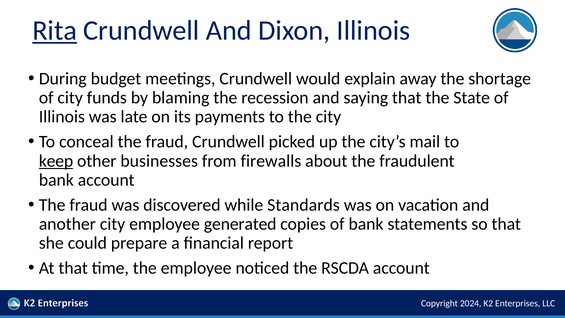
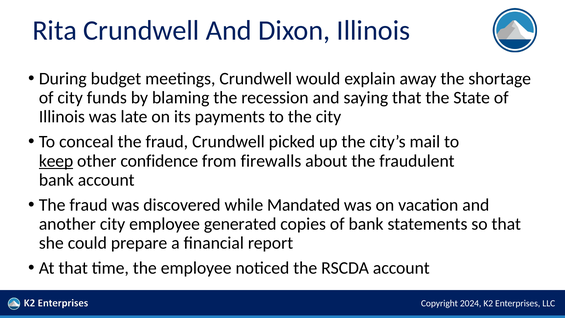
Rita underline: present -> none (55, 31)
businesses: businesses -> confidence (159, 161)
Standards: Standards -> Mandated (304, 205)
